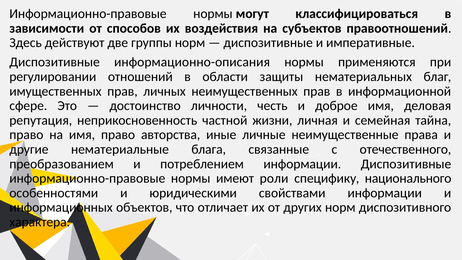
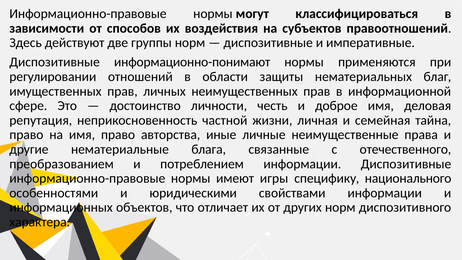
информационно-описания: информационно-описания -> информационно-понимают (192, 62)
роли: роли -> игры (274, 178)
